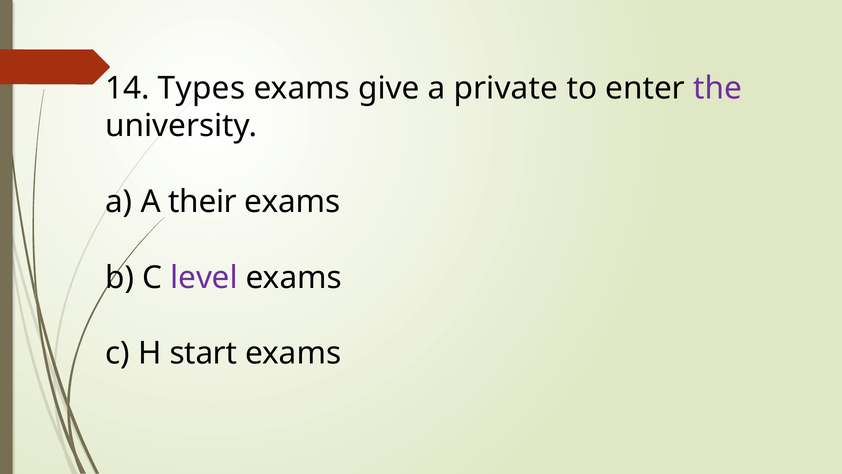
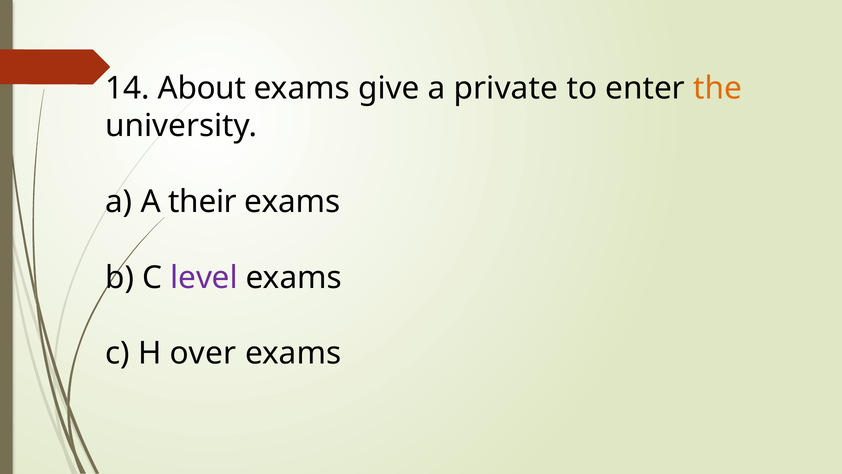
Types: Types -> About (202, 88)
the colour: purple -> orange (717, 88)
start: start -> over (203, 353)
